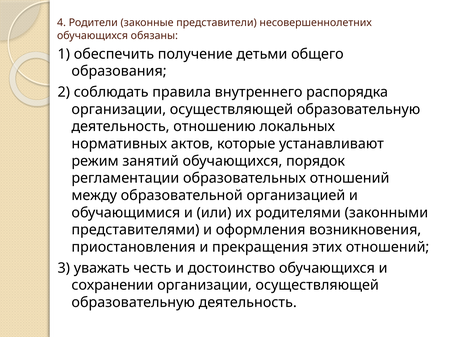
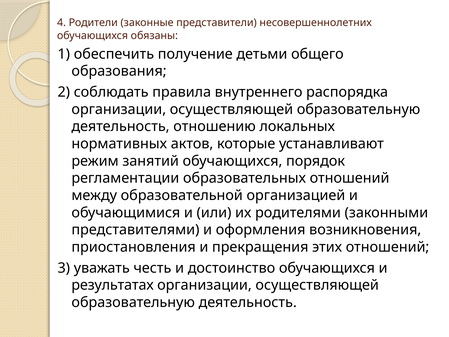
сохранении: сохранении -> результатах (113, 285)
